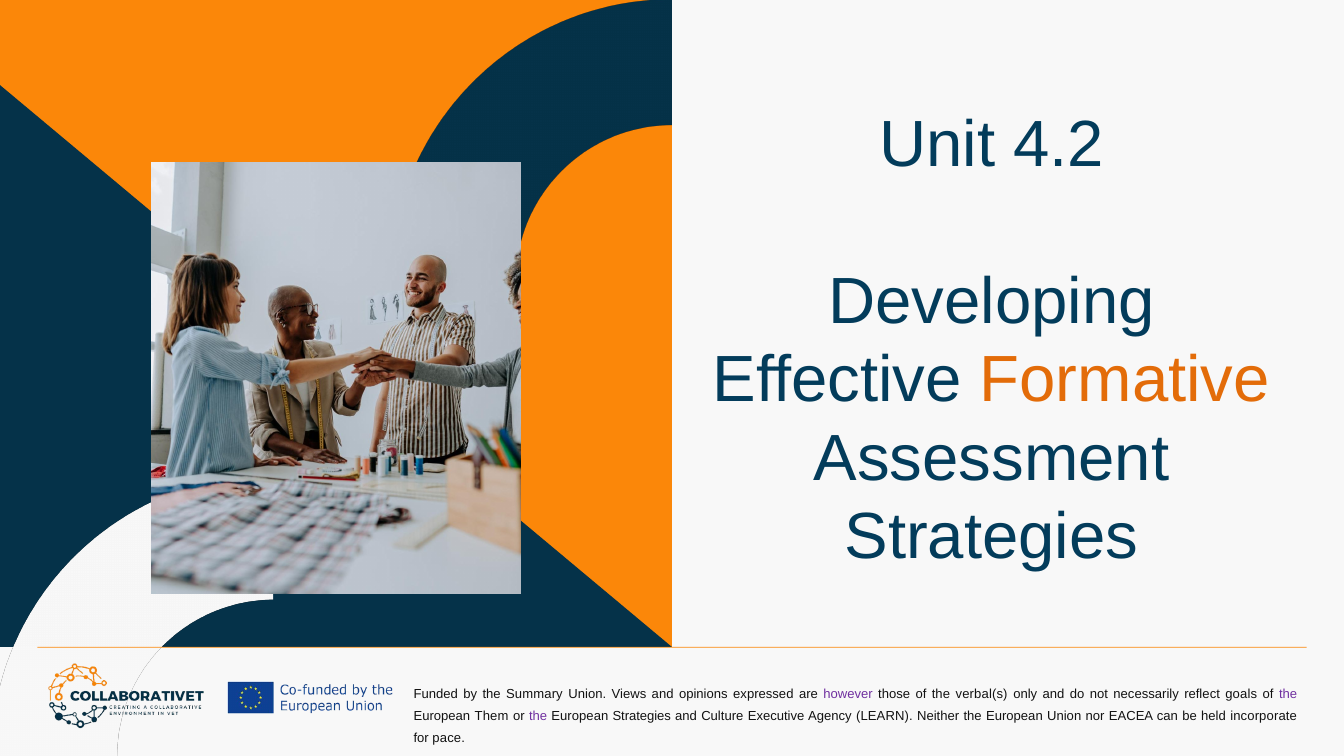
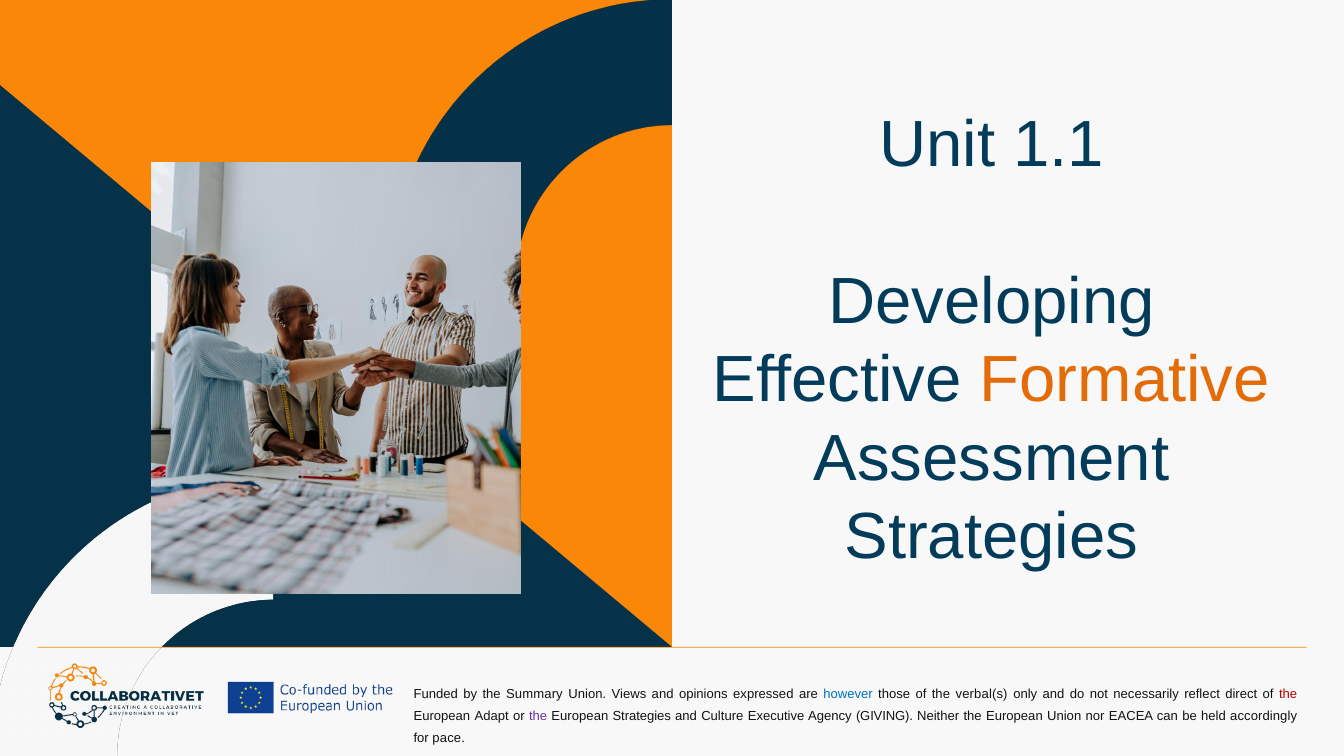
4.2: 4.2 -> 1.1 (1059, 145)
however colour: purple -> blue (848, 694)
goals: goals -> direct (1241, 694)
the colour: purple -> red (1288, 694)
Them: Them -> Adapt (492, 716)
LEARN: LEARN -> GIVING (884, 716)
incorporate: incorporate -> accordingly (1264, 716)
